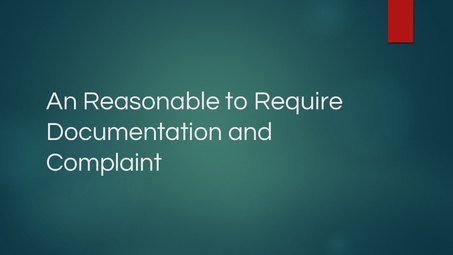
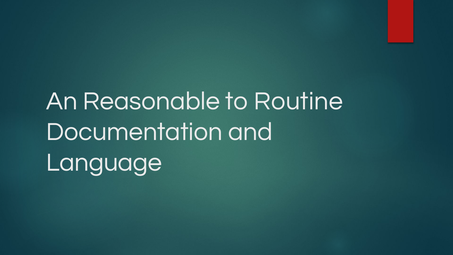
Require: Require -> Routine (298, 101)
Complaint: Complaint -> Language (104, 162)
